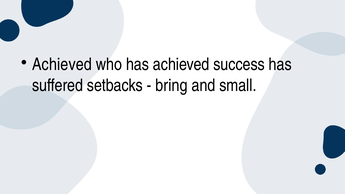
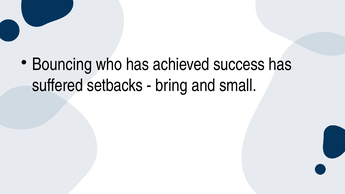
Achieved: Achieved -> Bouncing (62, 64)
